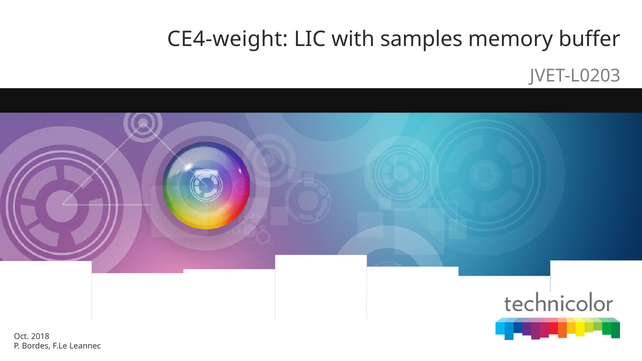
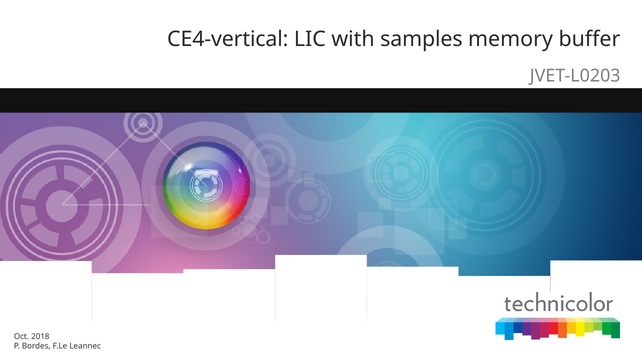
CE4-weight: CE4-weight -> CE4-vertical (228, 39)
